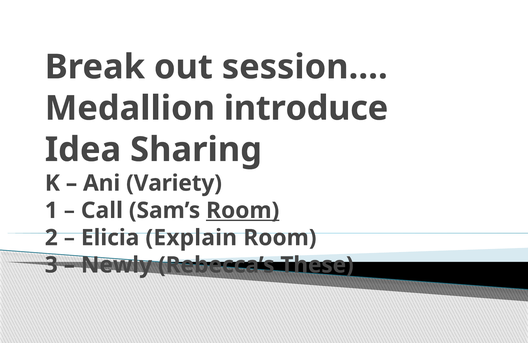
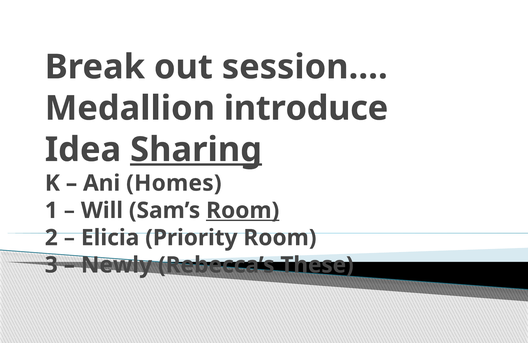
Sharing underline: none -> present (196, 150)
Variety: Variety -> Homes (174, 183)
Call: Call -> Will (102, 211)
Explain: Explain -> Priority (191, 238)
